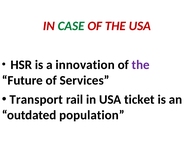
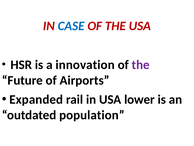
CASE colour: green -> blue (71, 26)
Services: Services -> Airports (85, 80)
Transport: Transport -> Expanded (36, 99)
ticket: ticket -> lower (139, 99)
